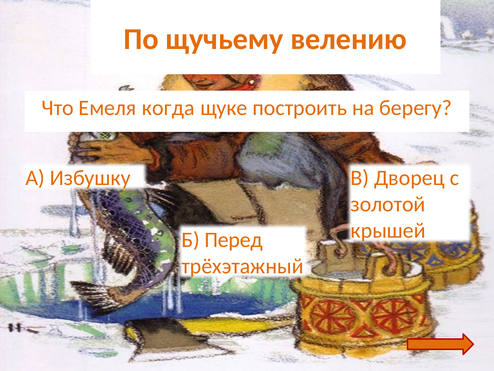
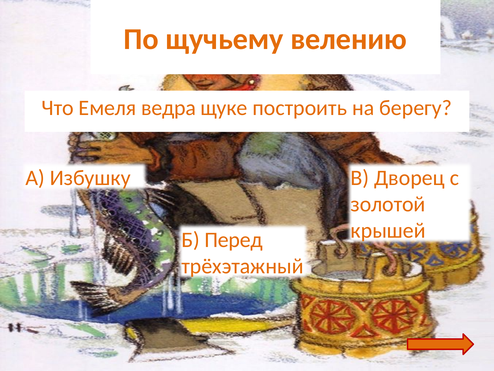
когда: когда -> ведра (169, 108)
